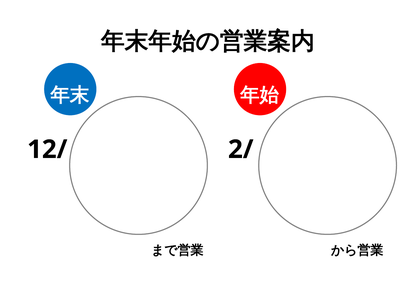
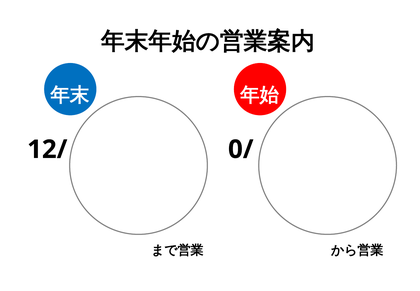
2/: 2/ -> 0/ (241, 149)
